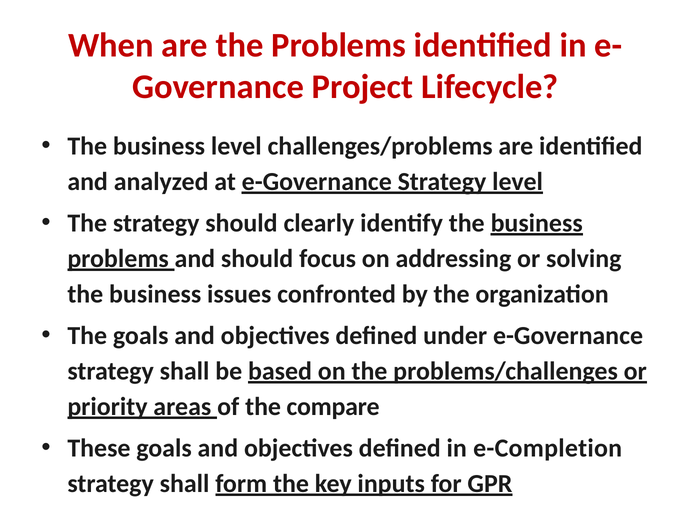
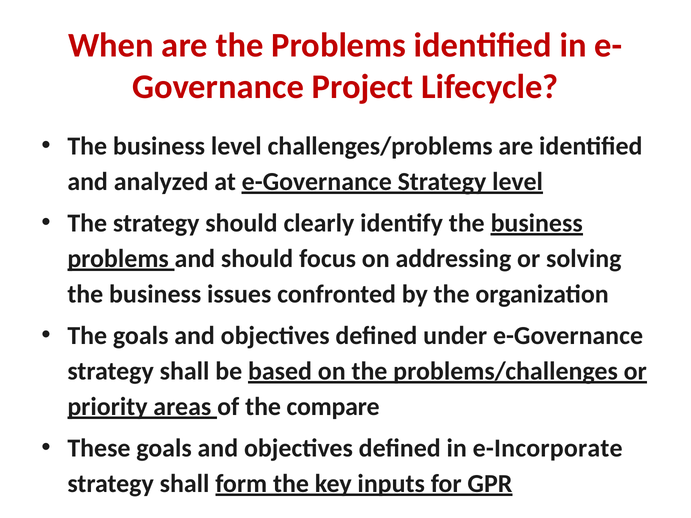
e-Completion: e-Completion -> e-Incorporate (548, 448)
